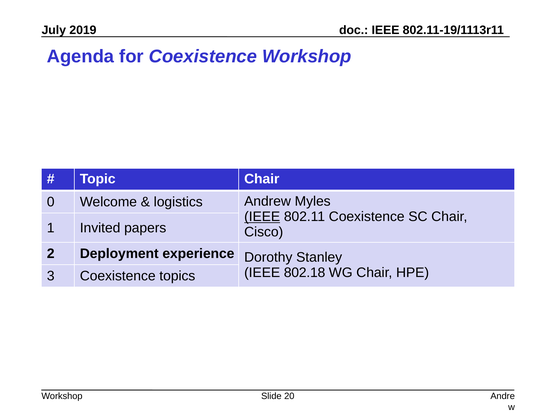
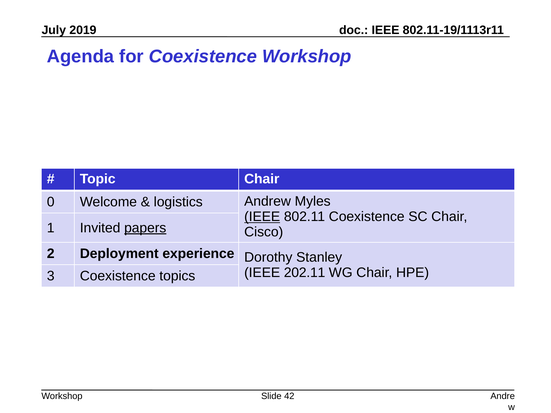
papers underline: none -> present (145, 228)
802.18: 802.18 -> 202.11 (305, 273)
20: 20 -> 42 (289, 396)
